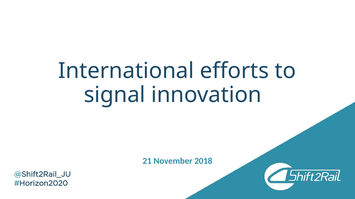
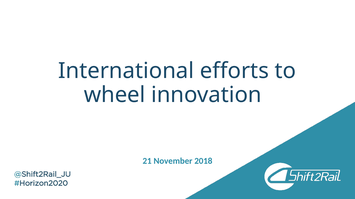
signal: signal -> wheel (115, 95)
